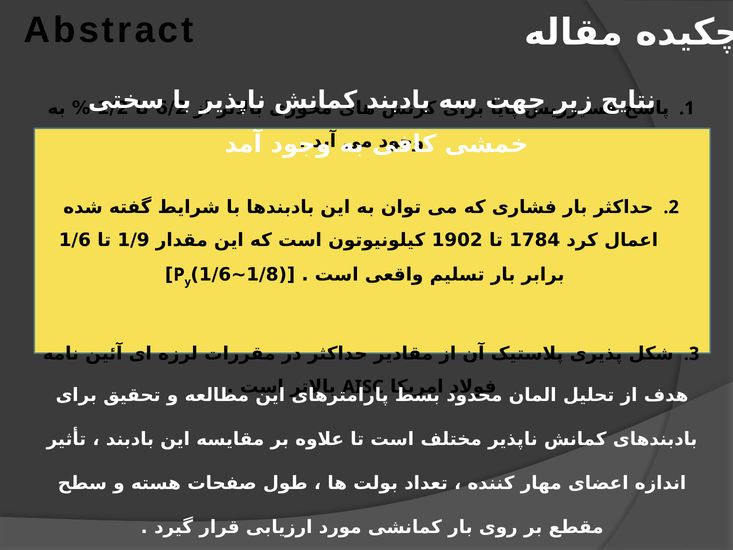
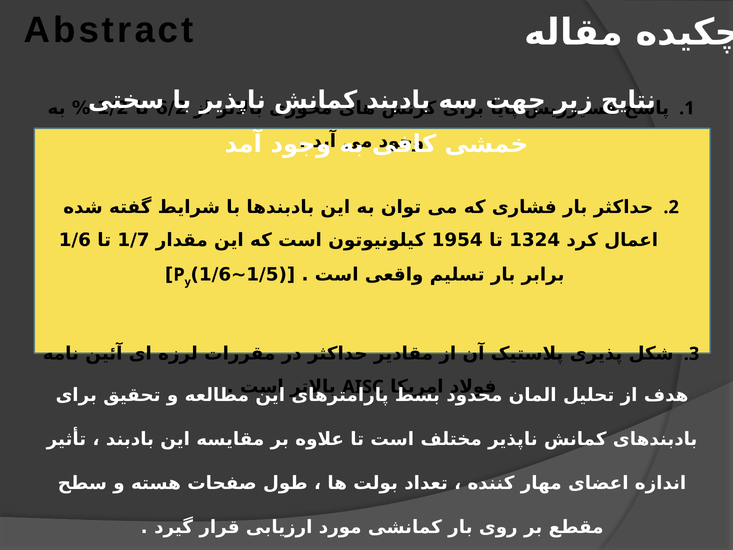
1/9: 1/9 -> 1/7 (133, 240)
1902: 1902 -> 1954 (457, 240)
1784: 1784 -> 1324 (535, 240)
1/8: 1/8 -> 1/5 (262, 275)
